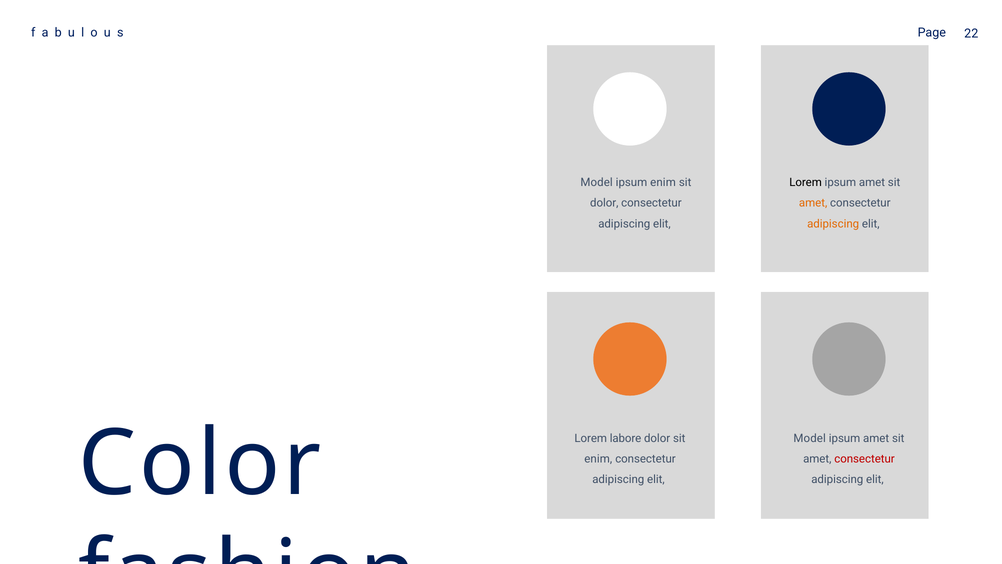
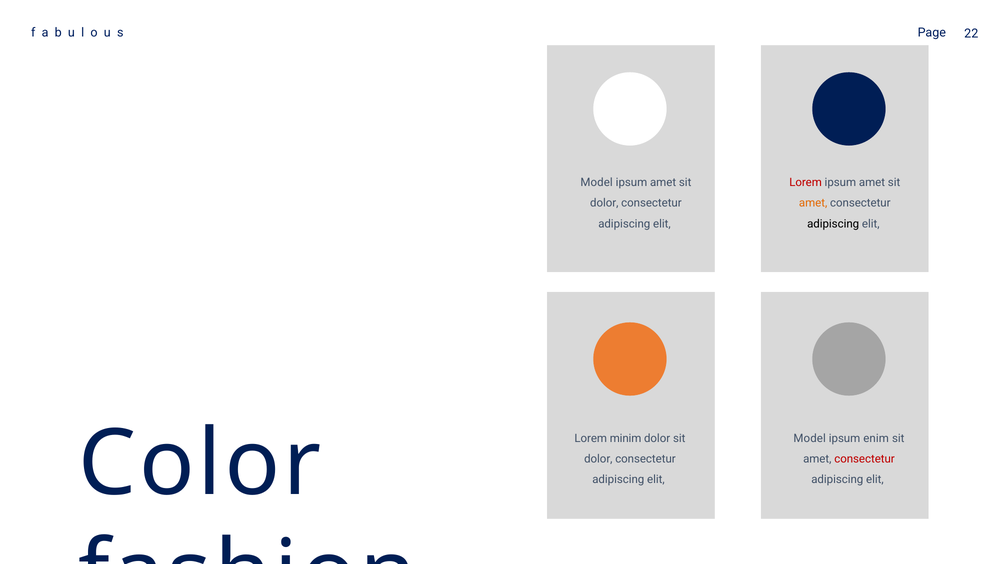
enim: enim -> amet (663, 182)
Lorem colour: black -> red (806, 182)
adipiscing colour: orange -> black (833, 224)
labore: labore -> minim (626, 438)
amet: amet -> enim (876, 438)
enim: enim -> dolor (598, 459)
